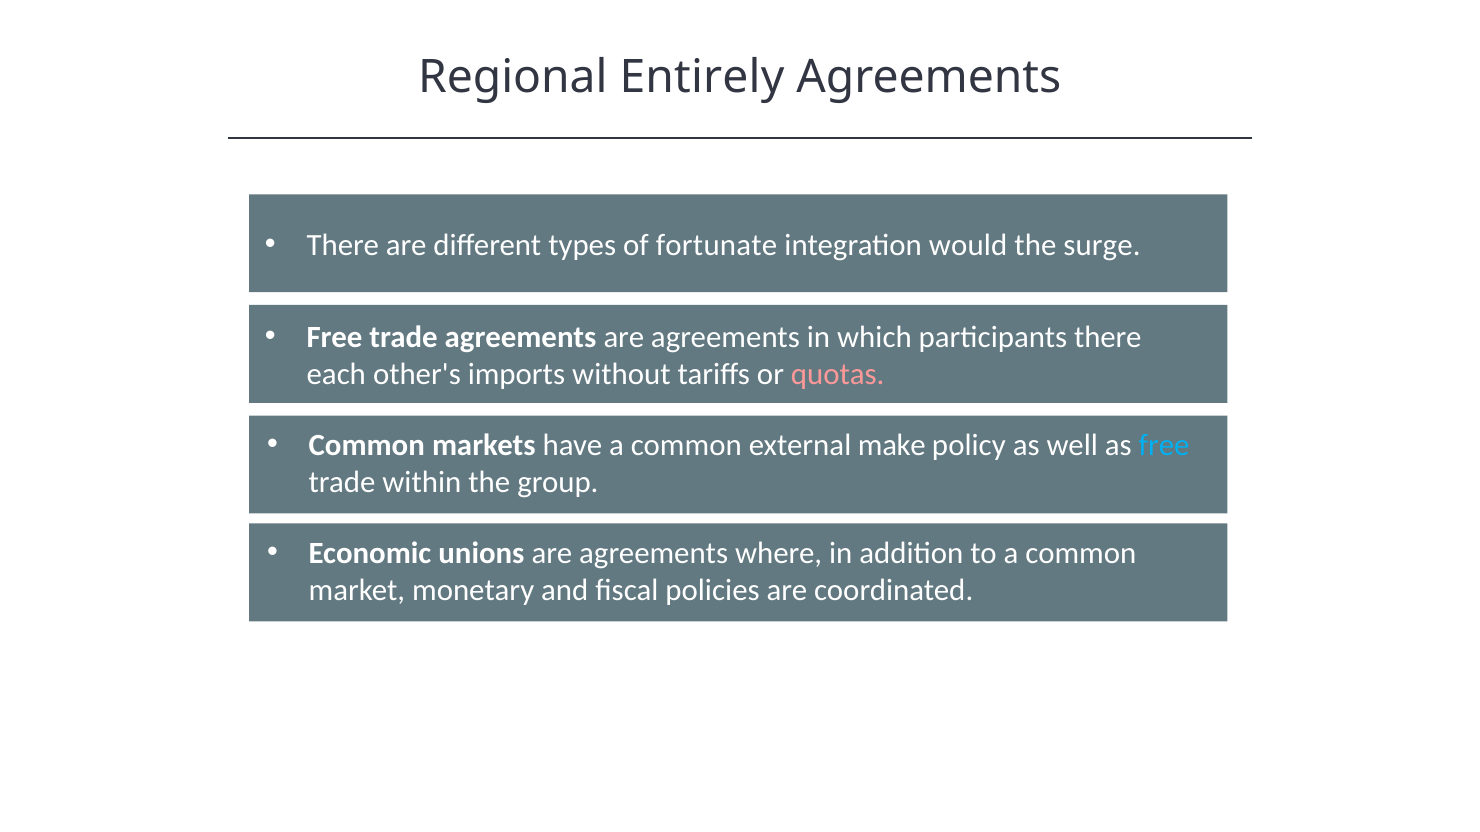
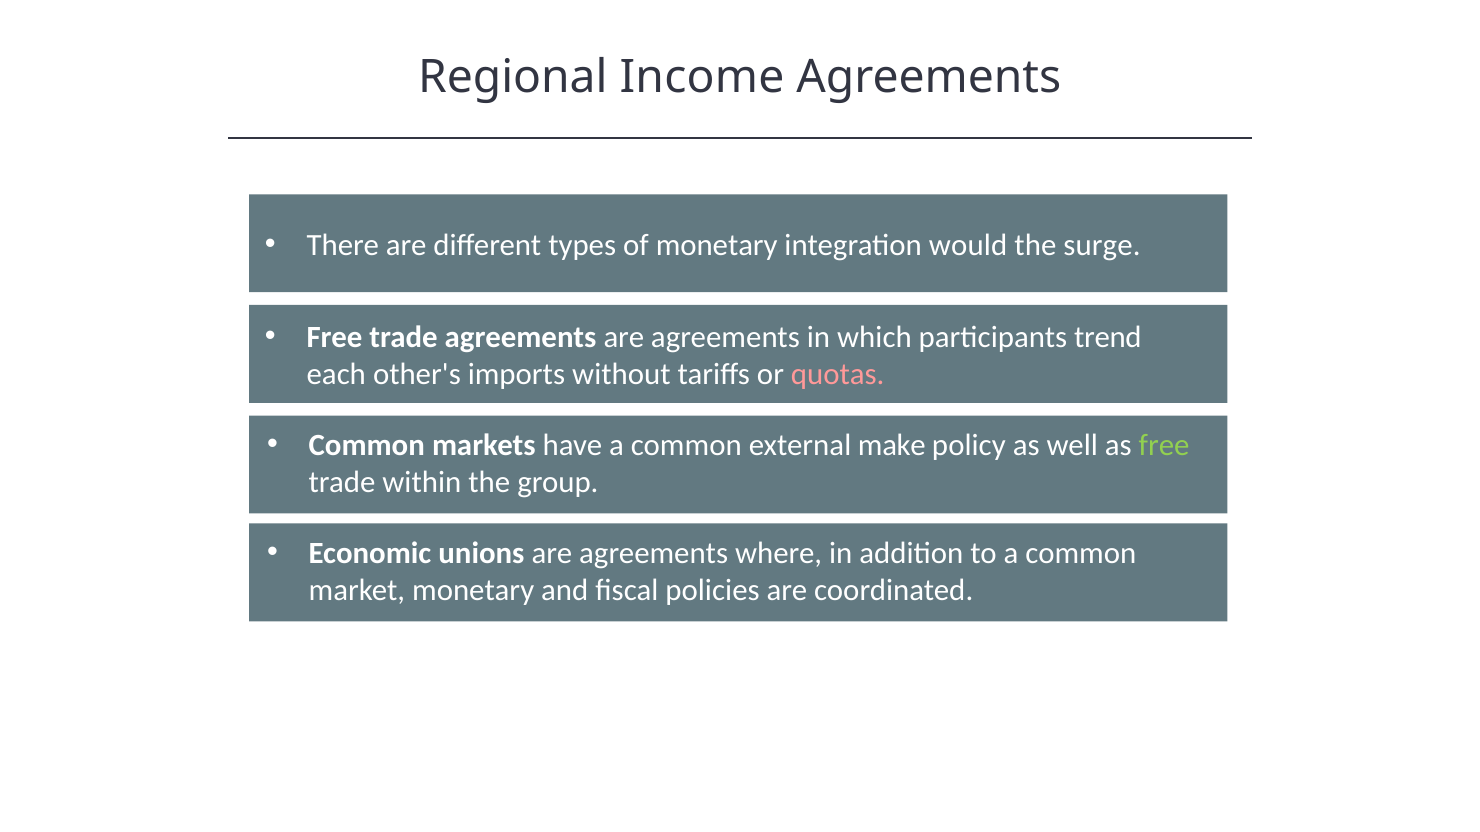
Entirely: Entirely -> Income (702, 78)
of fortunate: fortunate -> monetary (717, 245)
participants there: there -> trend (1108, 337)
free colour: light blue -> light green (1164, 446)
